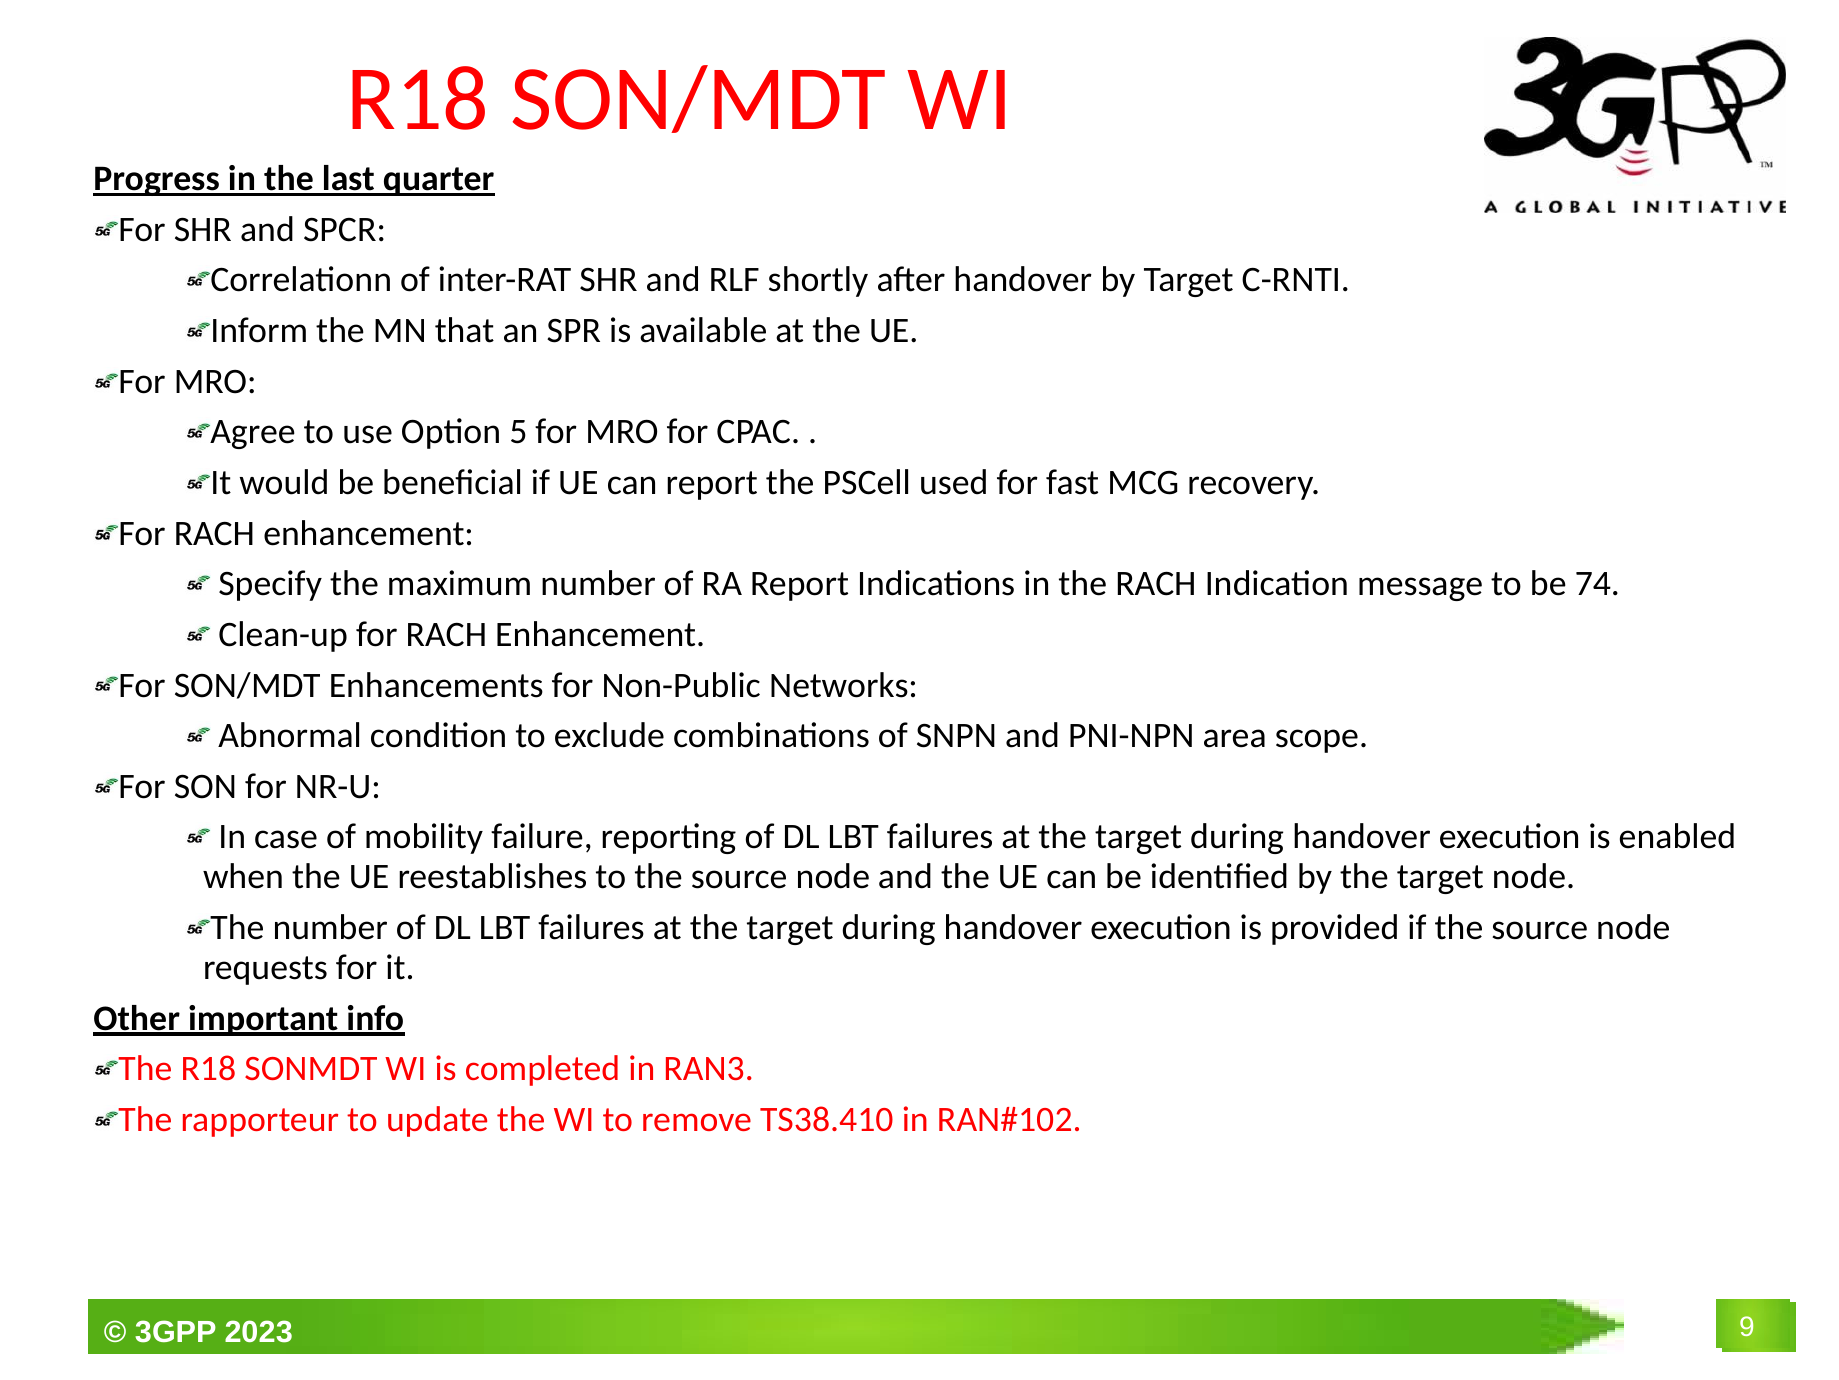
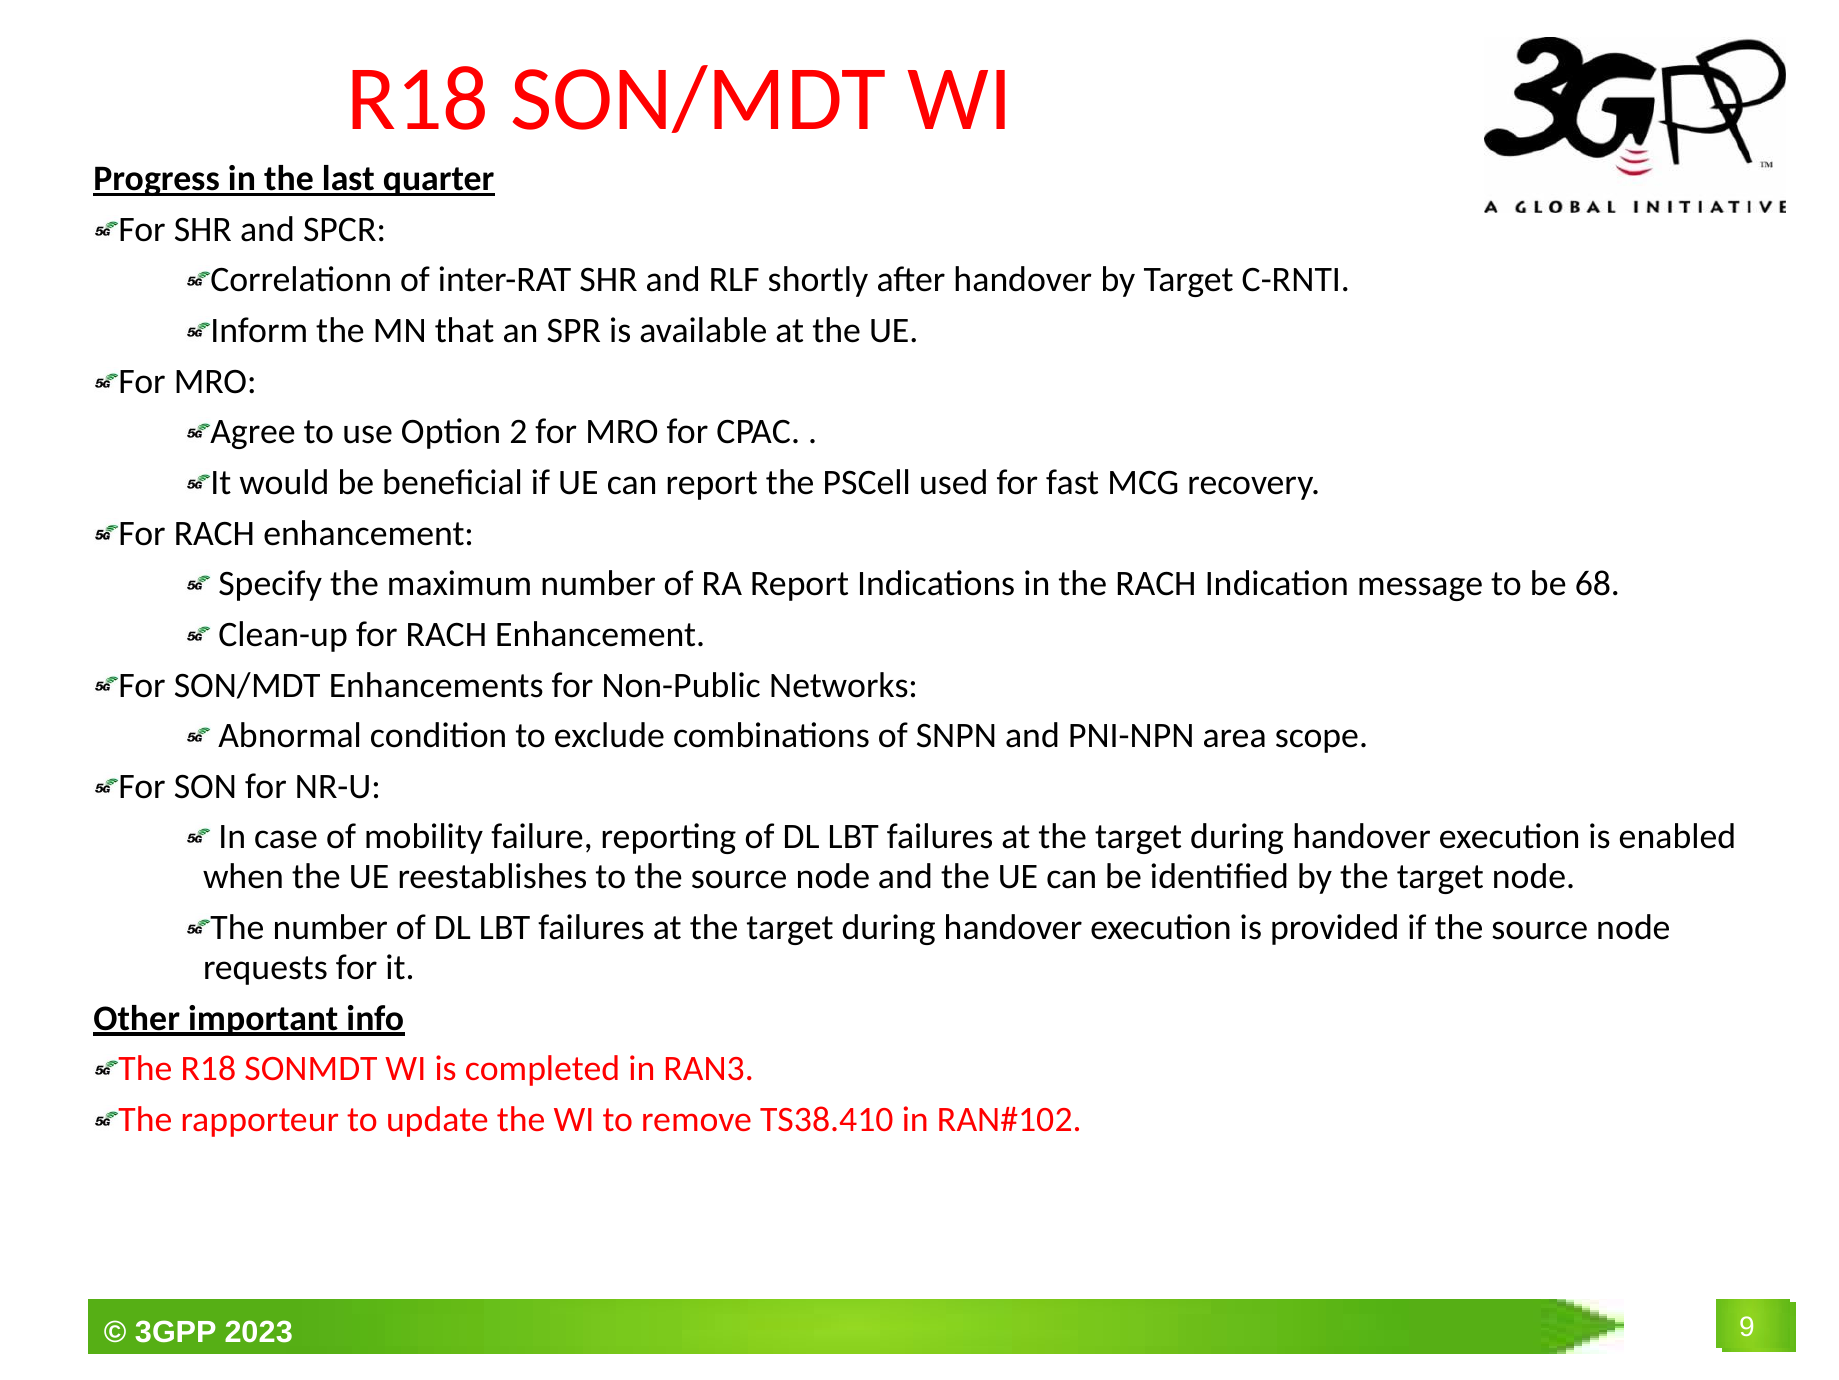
5: 5 -> 2 (518, 432)
74: 74 -> 68 (1597, 584)
